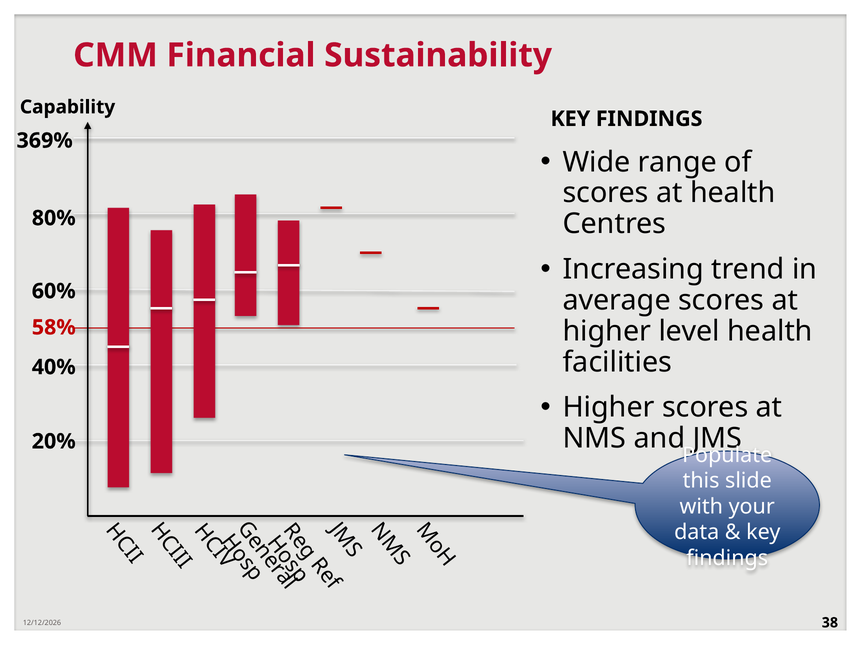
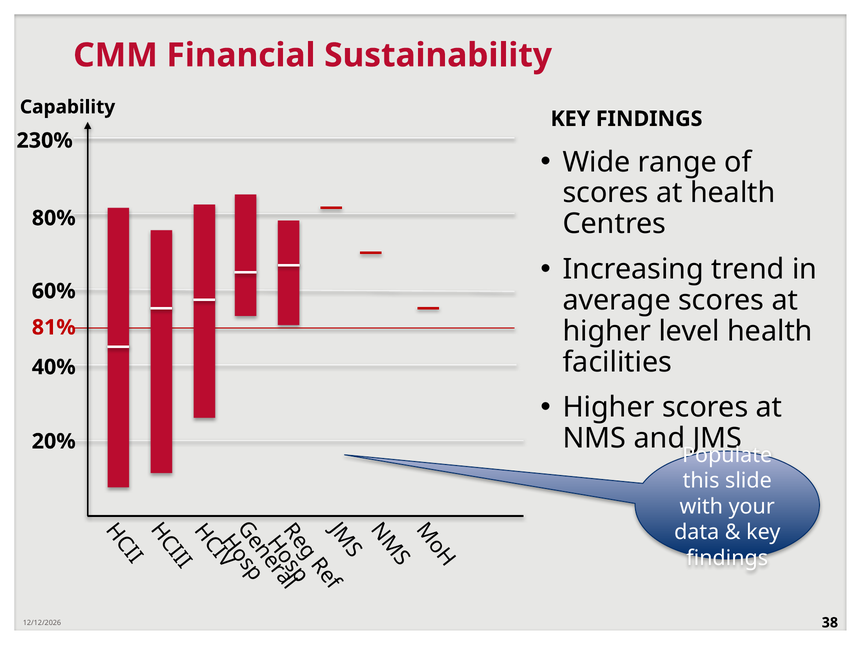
369%: 369% -> 230% (45, 141)
58%: 58% -> 81% (54, 328)
